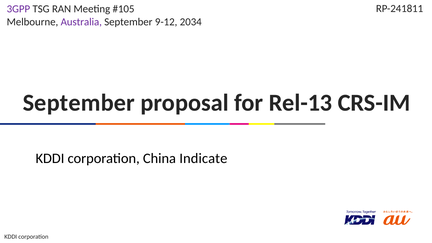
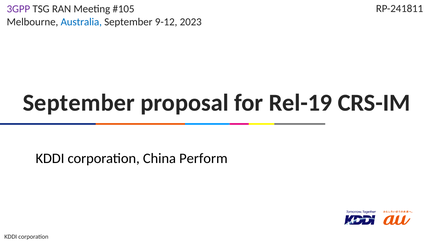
Australia colour: purple -> blue (81, 22)
2034: 2034 -> 2023 (191, 22)
Rel-13: Rel-13 -> Rel-19 (300, 103)
Indicate: Indicate -> Perform (203, 158)
